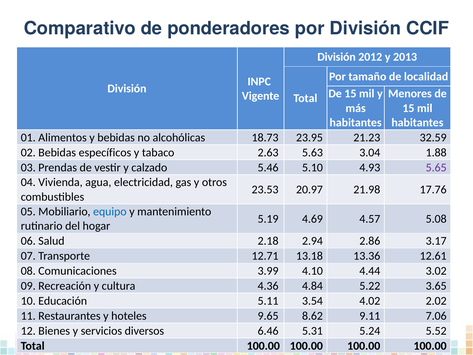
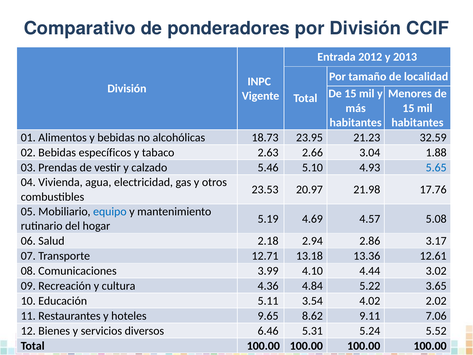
División: División -> Entrada (336, 57)
5.63: 5.63 -> 2.66 (312, 152)
5.65 colour: purple -> blue (436, 167)
